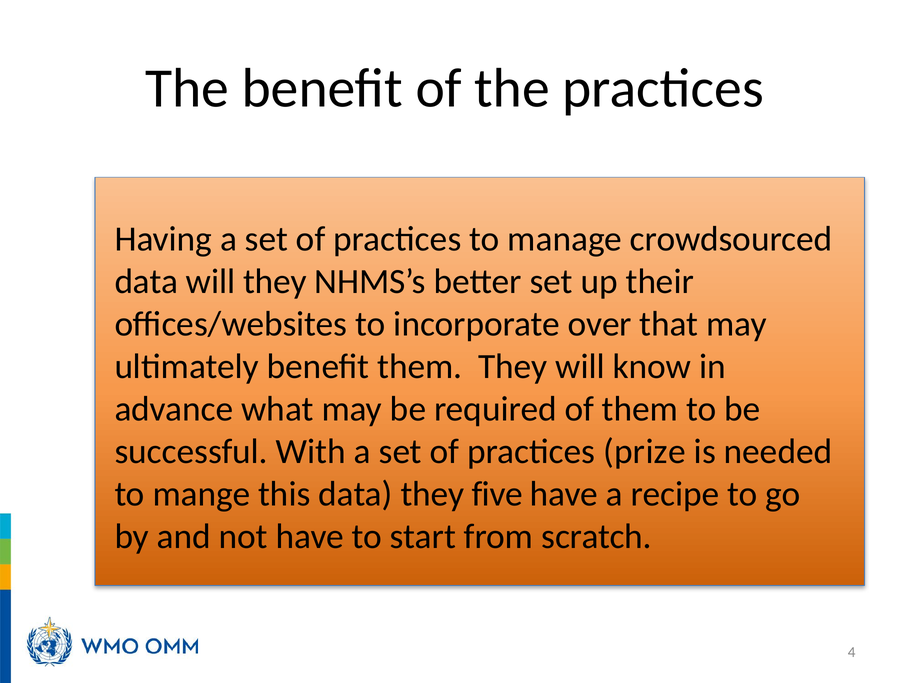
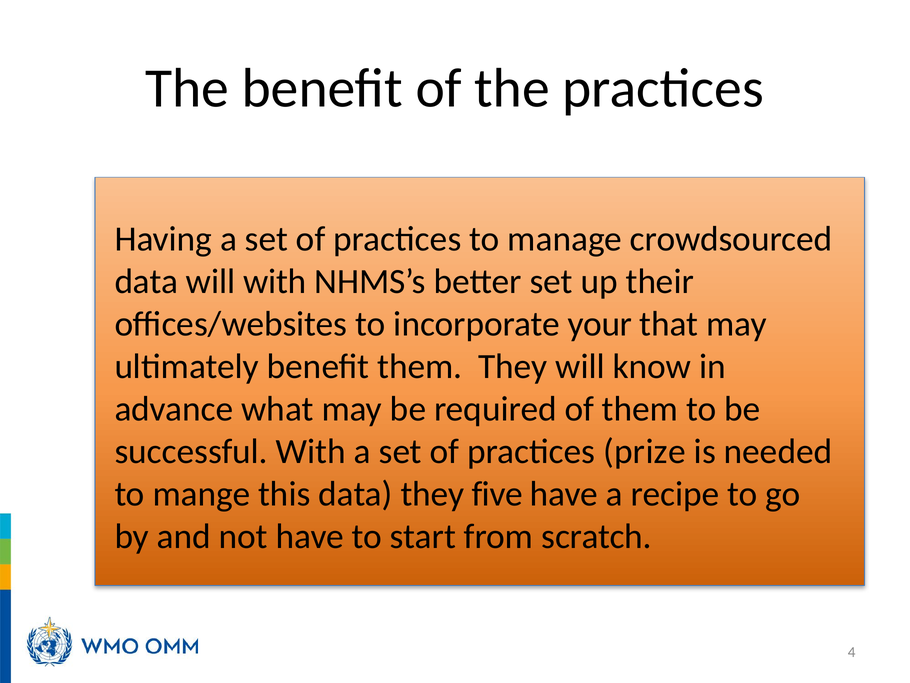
will they: they -> with (275, 281)
over: over -> your (600, 324)
